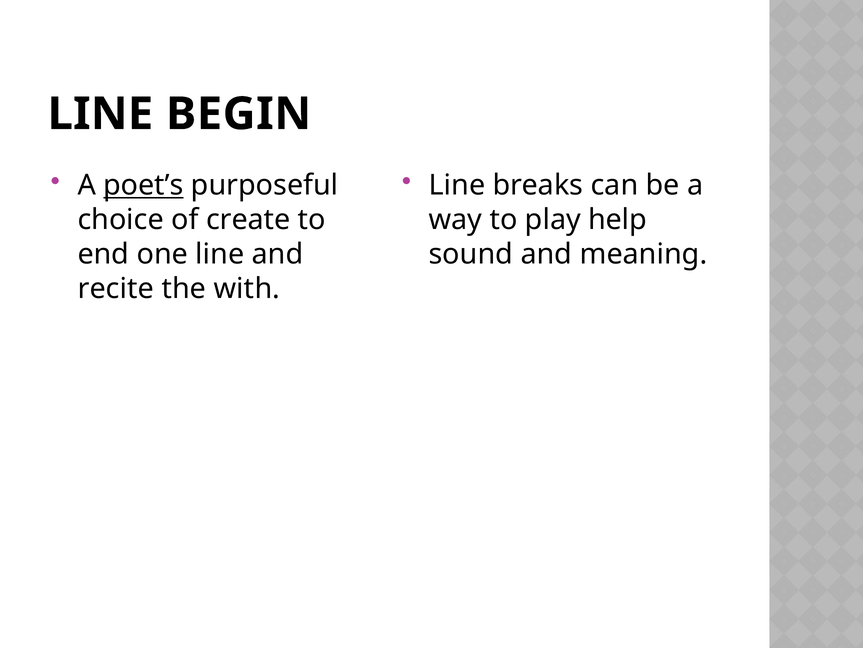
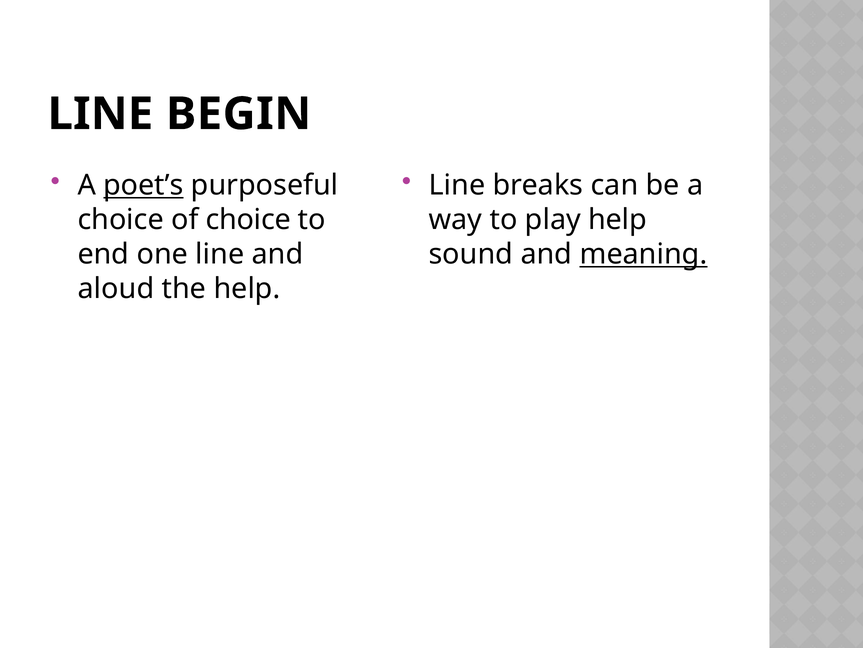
of create: create -> choice (248, 220)
meaning underline: none -> present (643, 254)
recite: recite -> aloud (116, 289)
the with: with -> help (247, 289)
